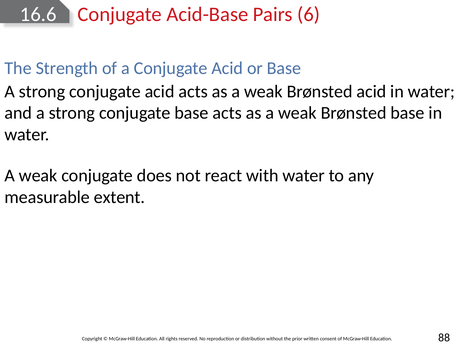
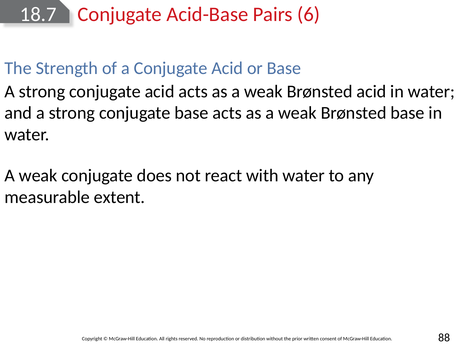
16.6: 16.6 -> 18.7 (38, 14)
